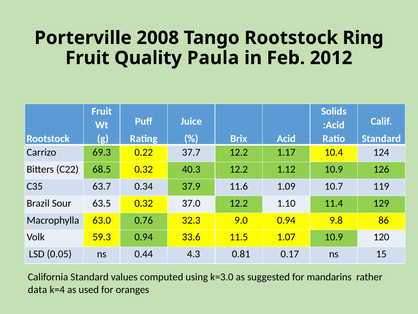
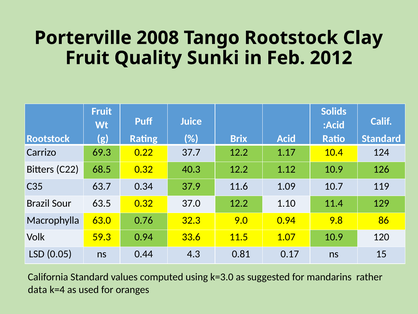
Ring: Ring -> Clay (363, 38)
Paula: Paula -> Sunki (213, 58)
